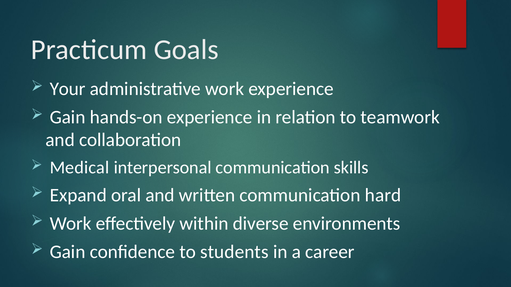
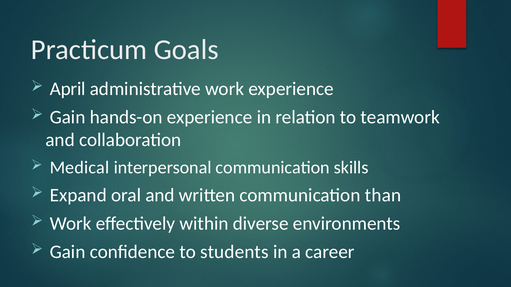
Your: Your -> April (68, 89)
hard: hard -> than (383, 196)
